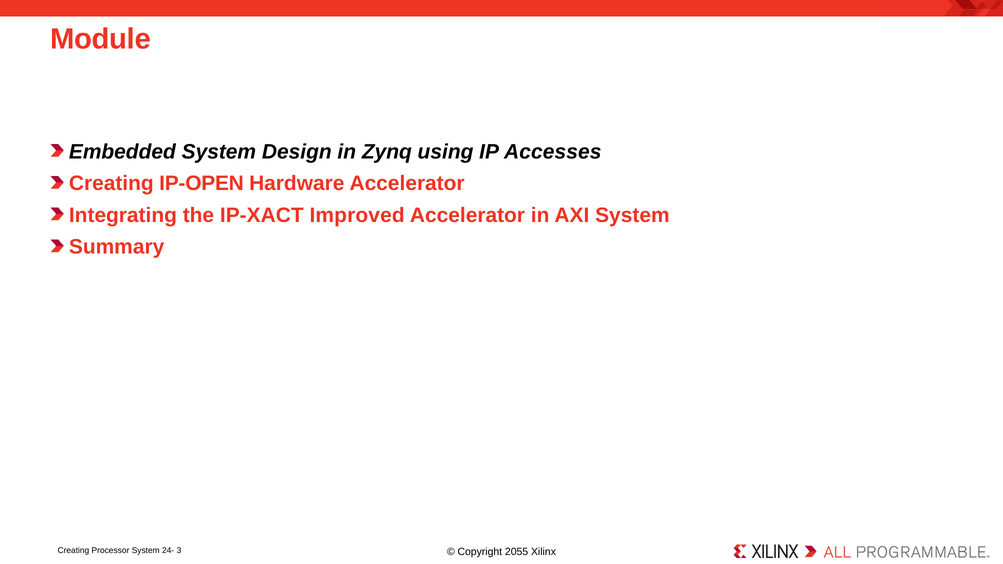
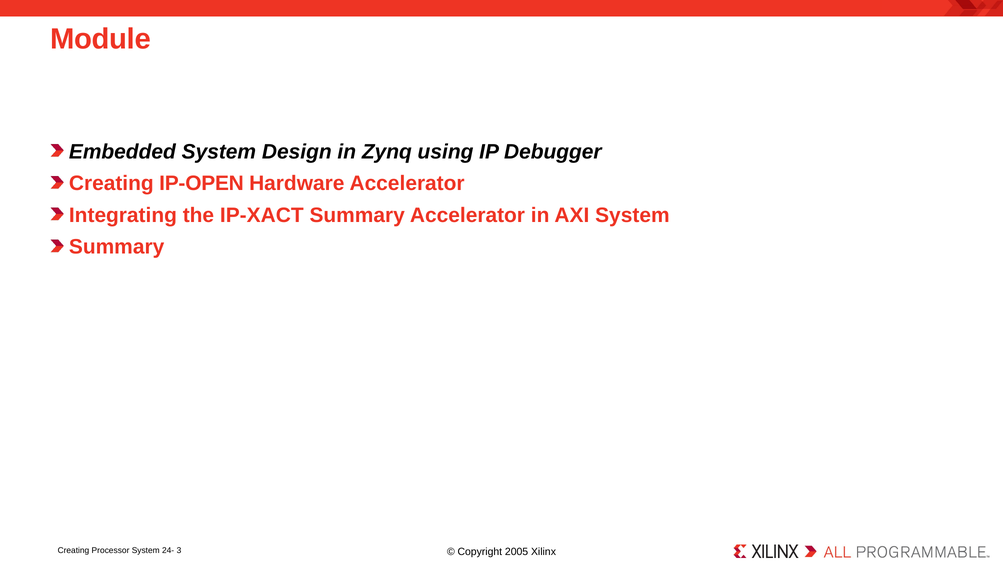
Accesses: Accesses -> Debugger (553, 152)
IP-XACT Improved: Improved -> Summary (357, 215)
2055: 2055 -> 2005 (517, 552)
